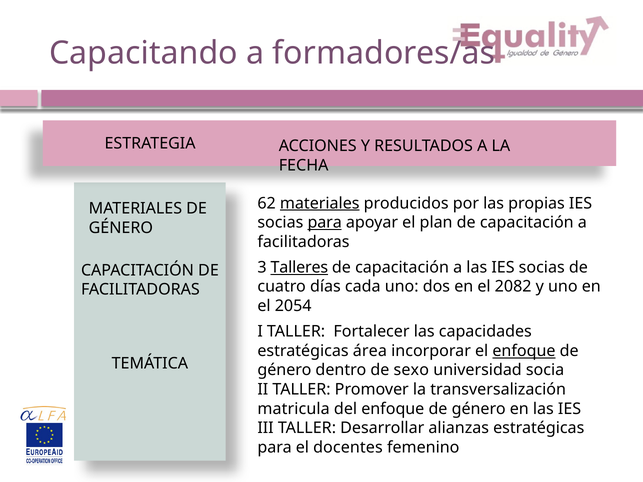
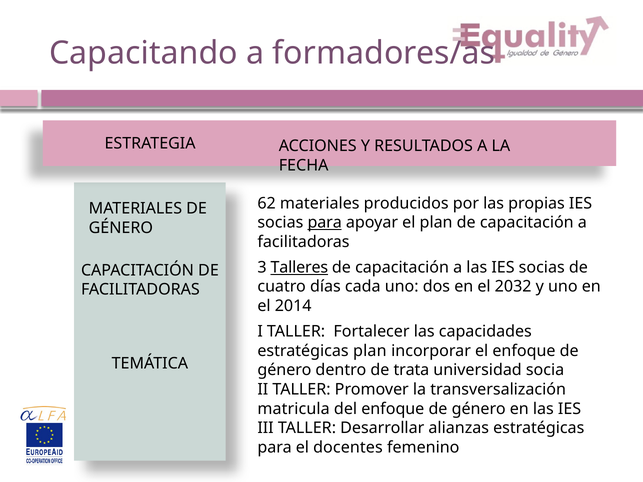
materiales underline: present -> none (320, 203)
2082: 2082 -> 2032 (513, 287)
2054: 2054 -> 2014 (293, 306)
estratégicas área: área -> plan (370, 351)
enfoque underline: present -> none (524, 351)
sexo: sexo -> trata (411, 370)
